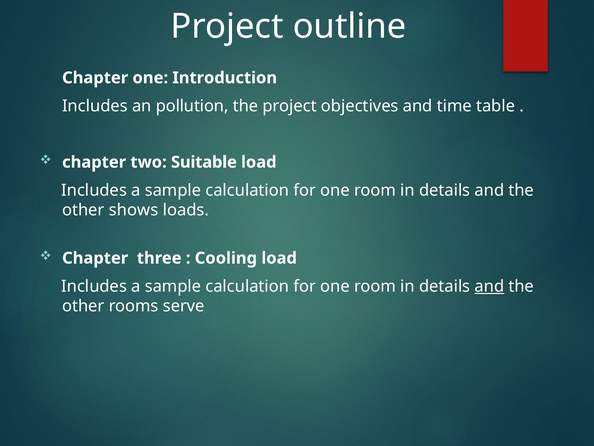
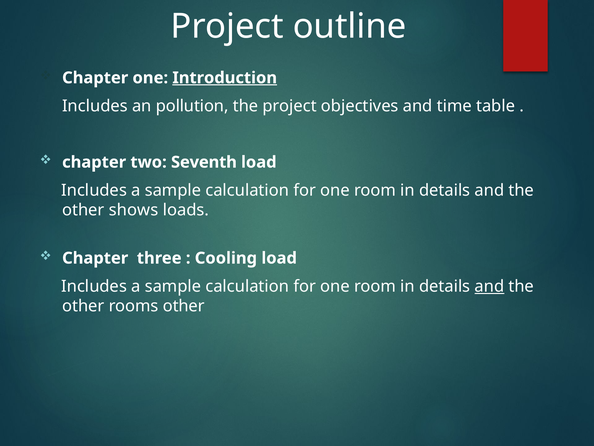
Introduction underline: none -> present (225, 78)
Suitable: Suitable -> Seventh (204, 162)
rooms serve: serve -> other (184, 306)
